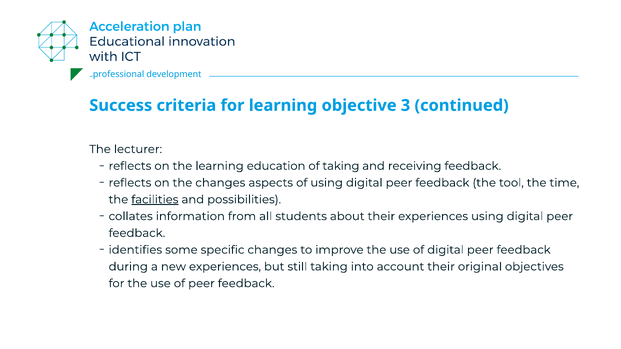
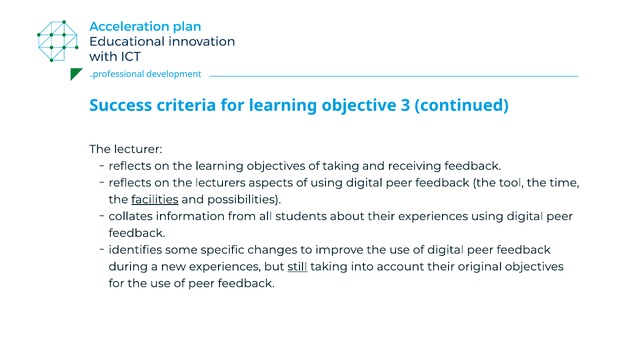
learning education: education -> objectives (276, 166)
the changes: changes -> lecturers (220, 183)
still underline: none -> present (297, 267)
